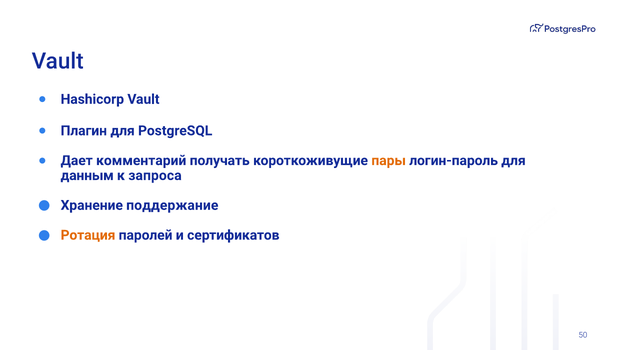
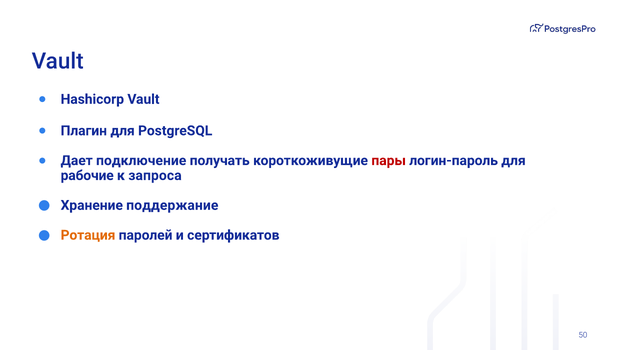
комментарий: комментарий -> подключение (141, 161)
пары colour: orange -> red (389, 161)
данным: данным -> рабочие (87, 176)
